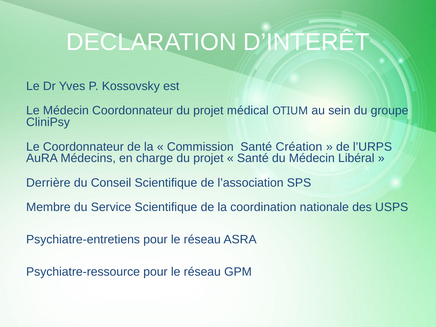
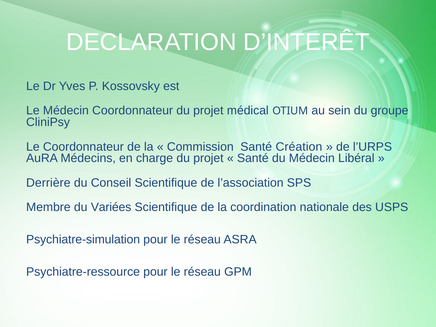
Service: Service -> Variées (111, 207)
Psychiatre-entretiens: Psychiatre-entretiens -> Psychiatre-simulation (83, 240)
